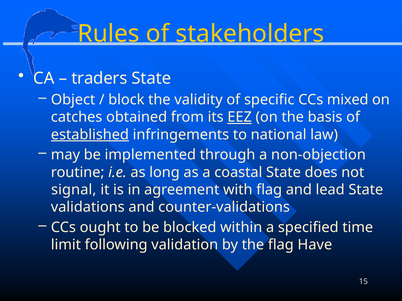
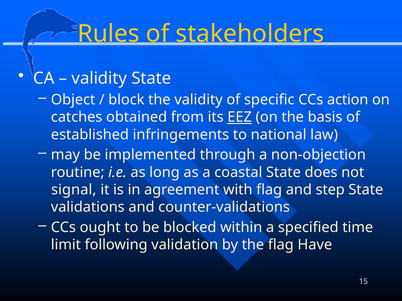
traders: traders -> validity (99, 78)
mixed: mixed -> action (348, 100)
established underline: present -> none (90, 135)
lead: lead -> step (330, 190)
